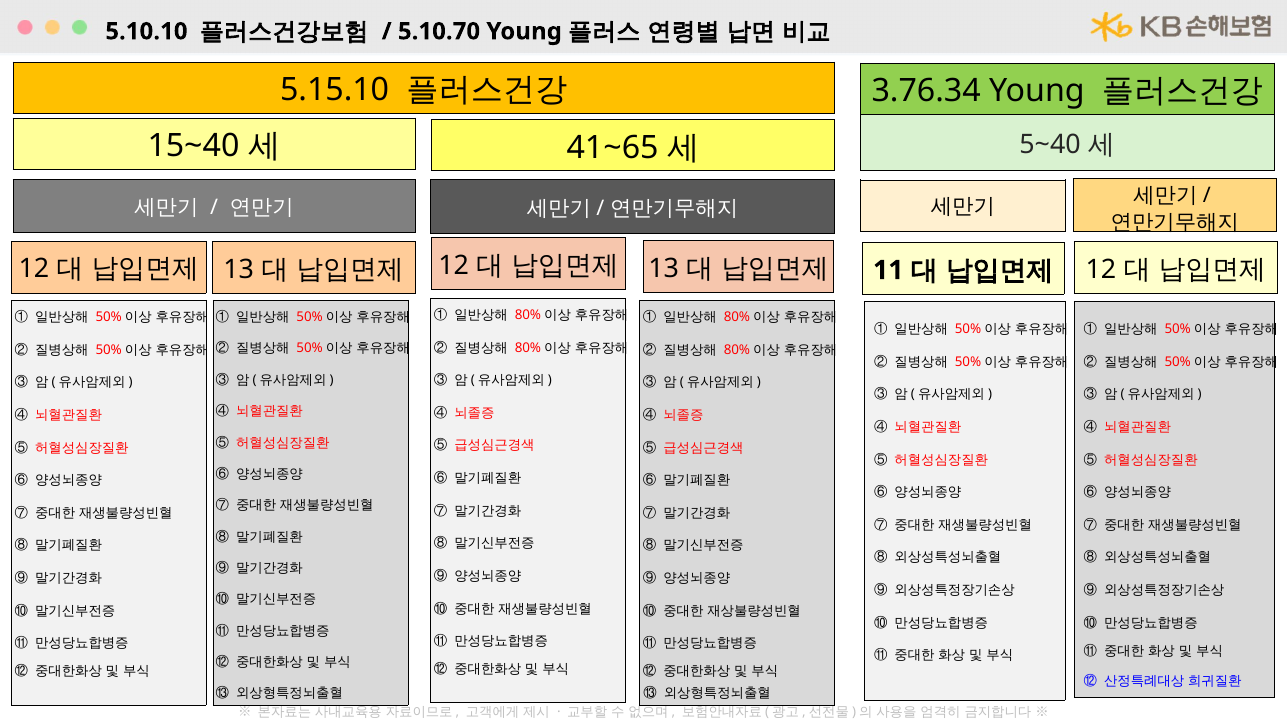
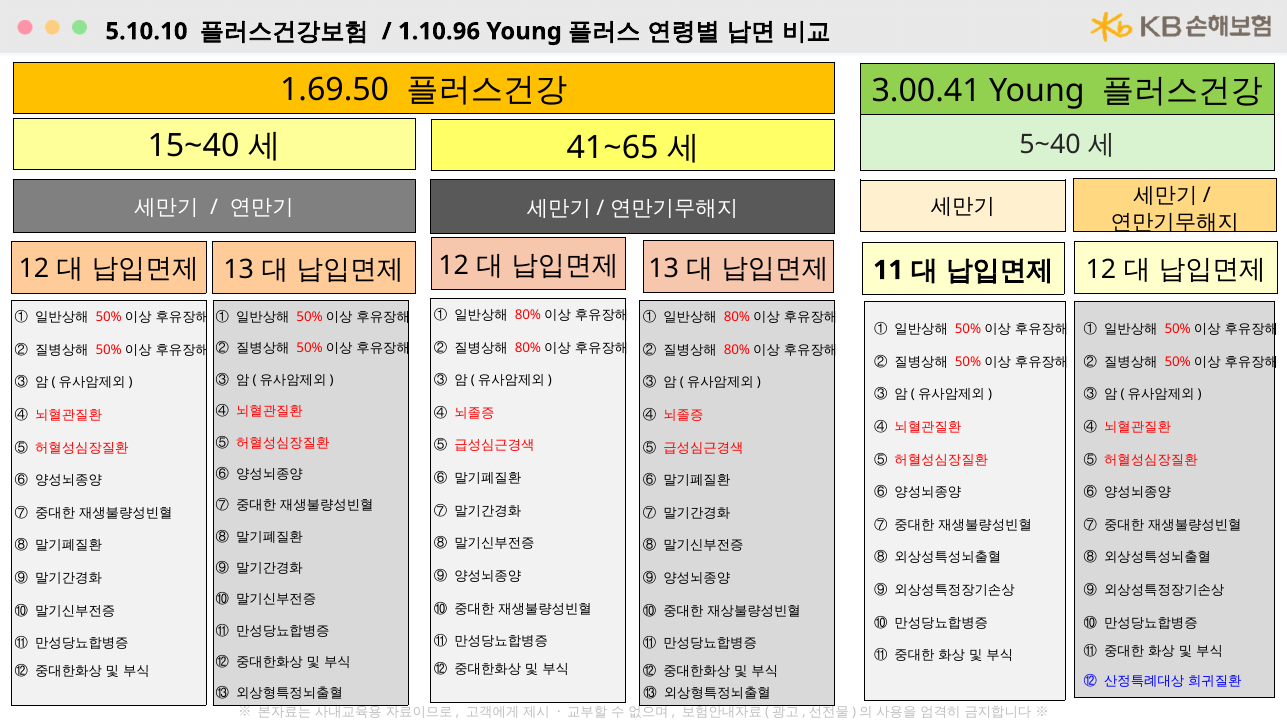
5.10.70: 5.10.70 -> 1.10.96 (439, 31)
5.15.10: 5.15.10 -> 1.69.50 (335, 90)
3.76.34: 3.76.34 -> 3.00.41 (926, 91)
